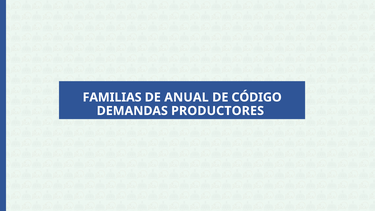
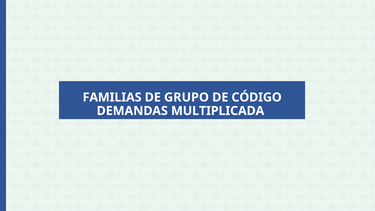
ANUAL: ANUAL -> GRUPO (186, 97)
PRODUCTORES: PRODUCTORES -> MULTIPLICADA (218, 111)
